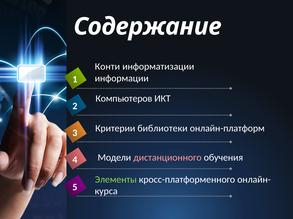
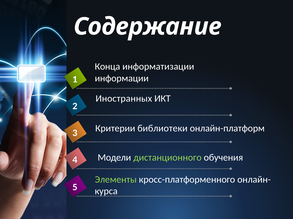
Конти: Конти -> Конца (107, 67)
Компьютеров: Компьютеров -> Иностранных (124, 99)
дистанционного colour: pink -> light green (167, 158)
